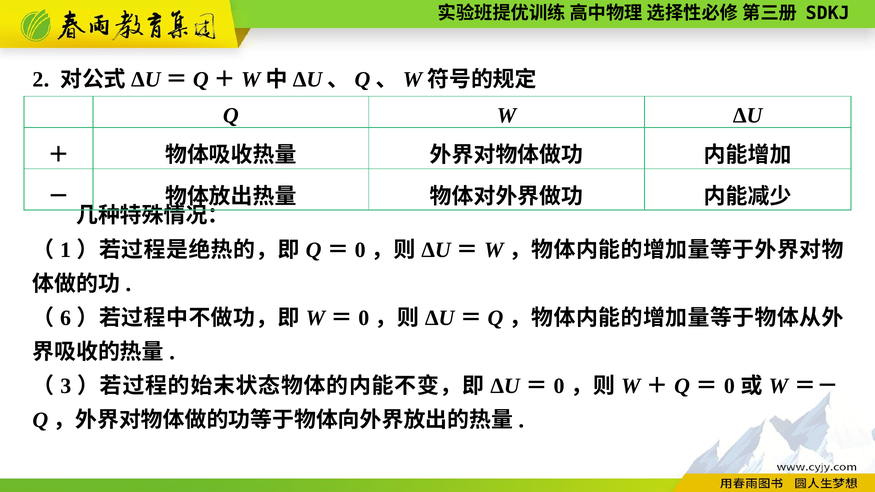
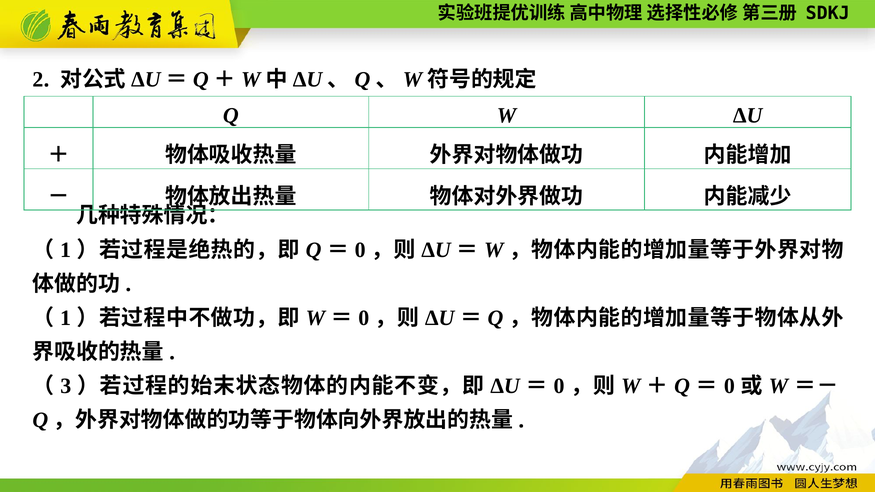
6: 6 -> 1 (66, 318)
